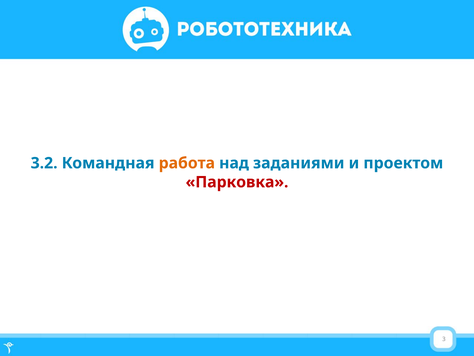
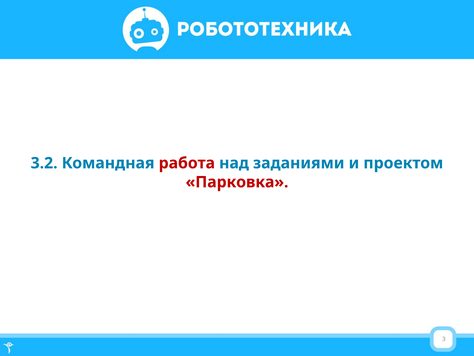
работа colour: orange -> red (187, 163)
